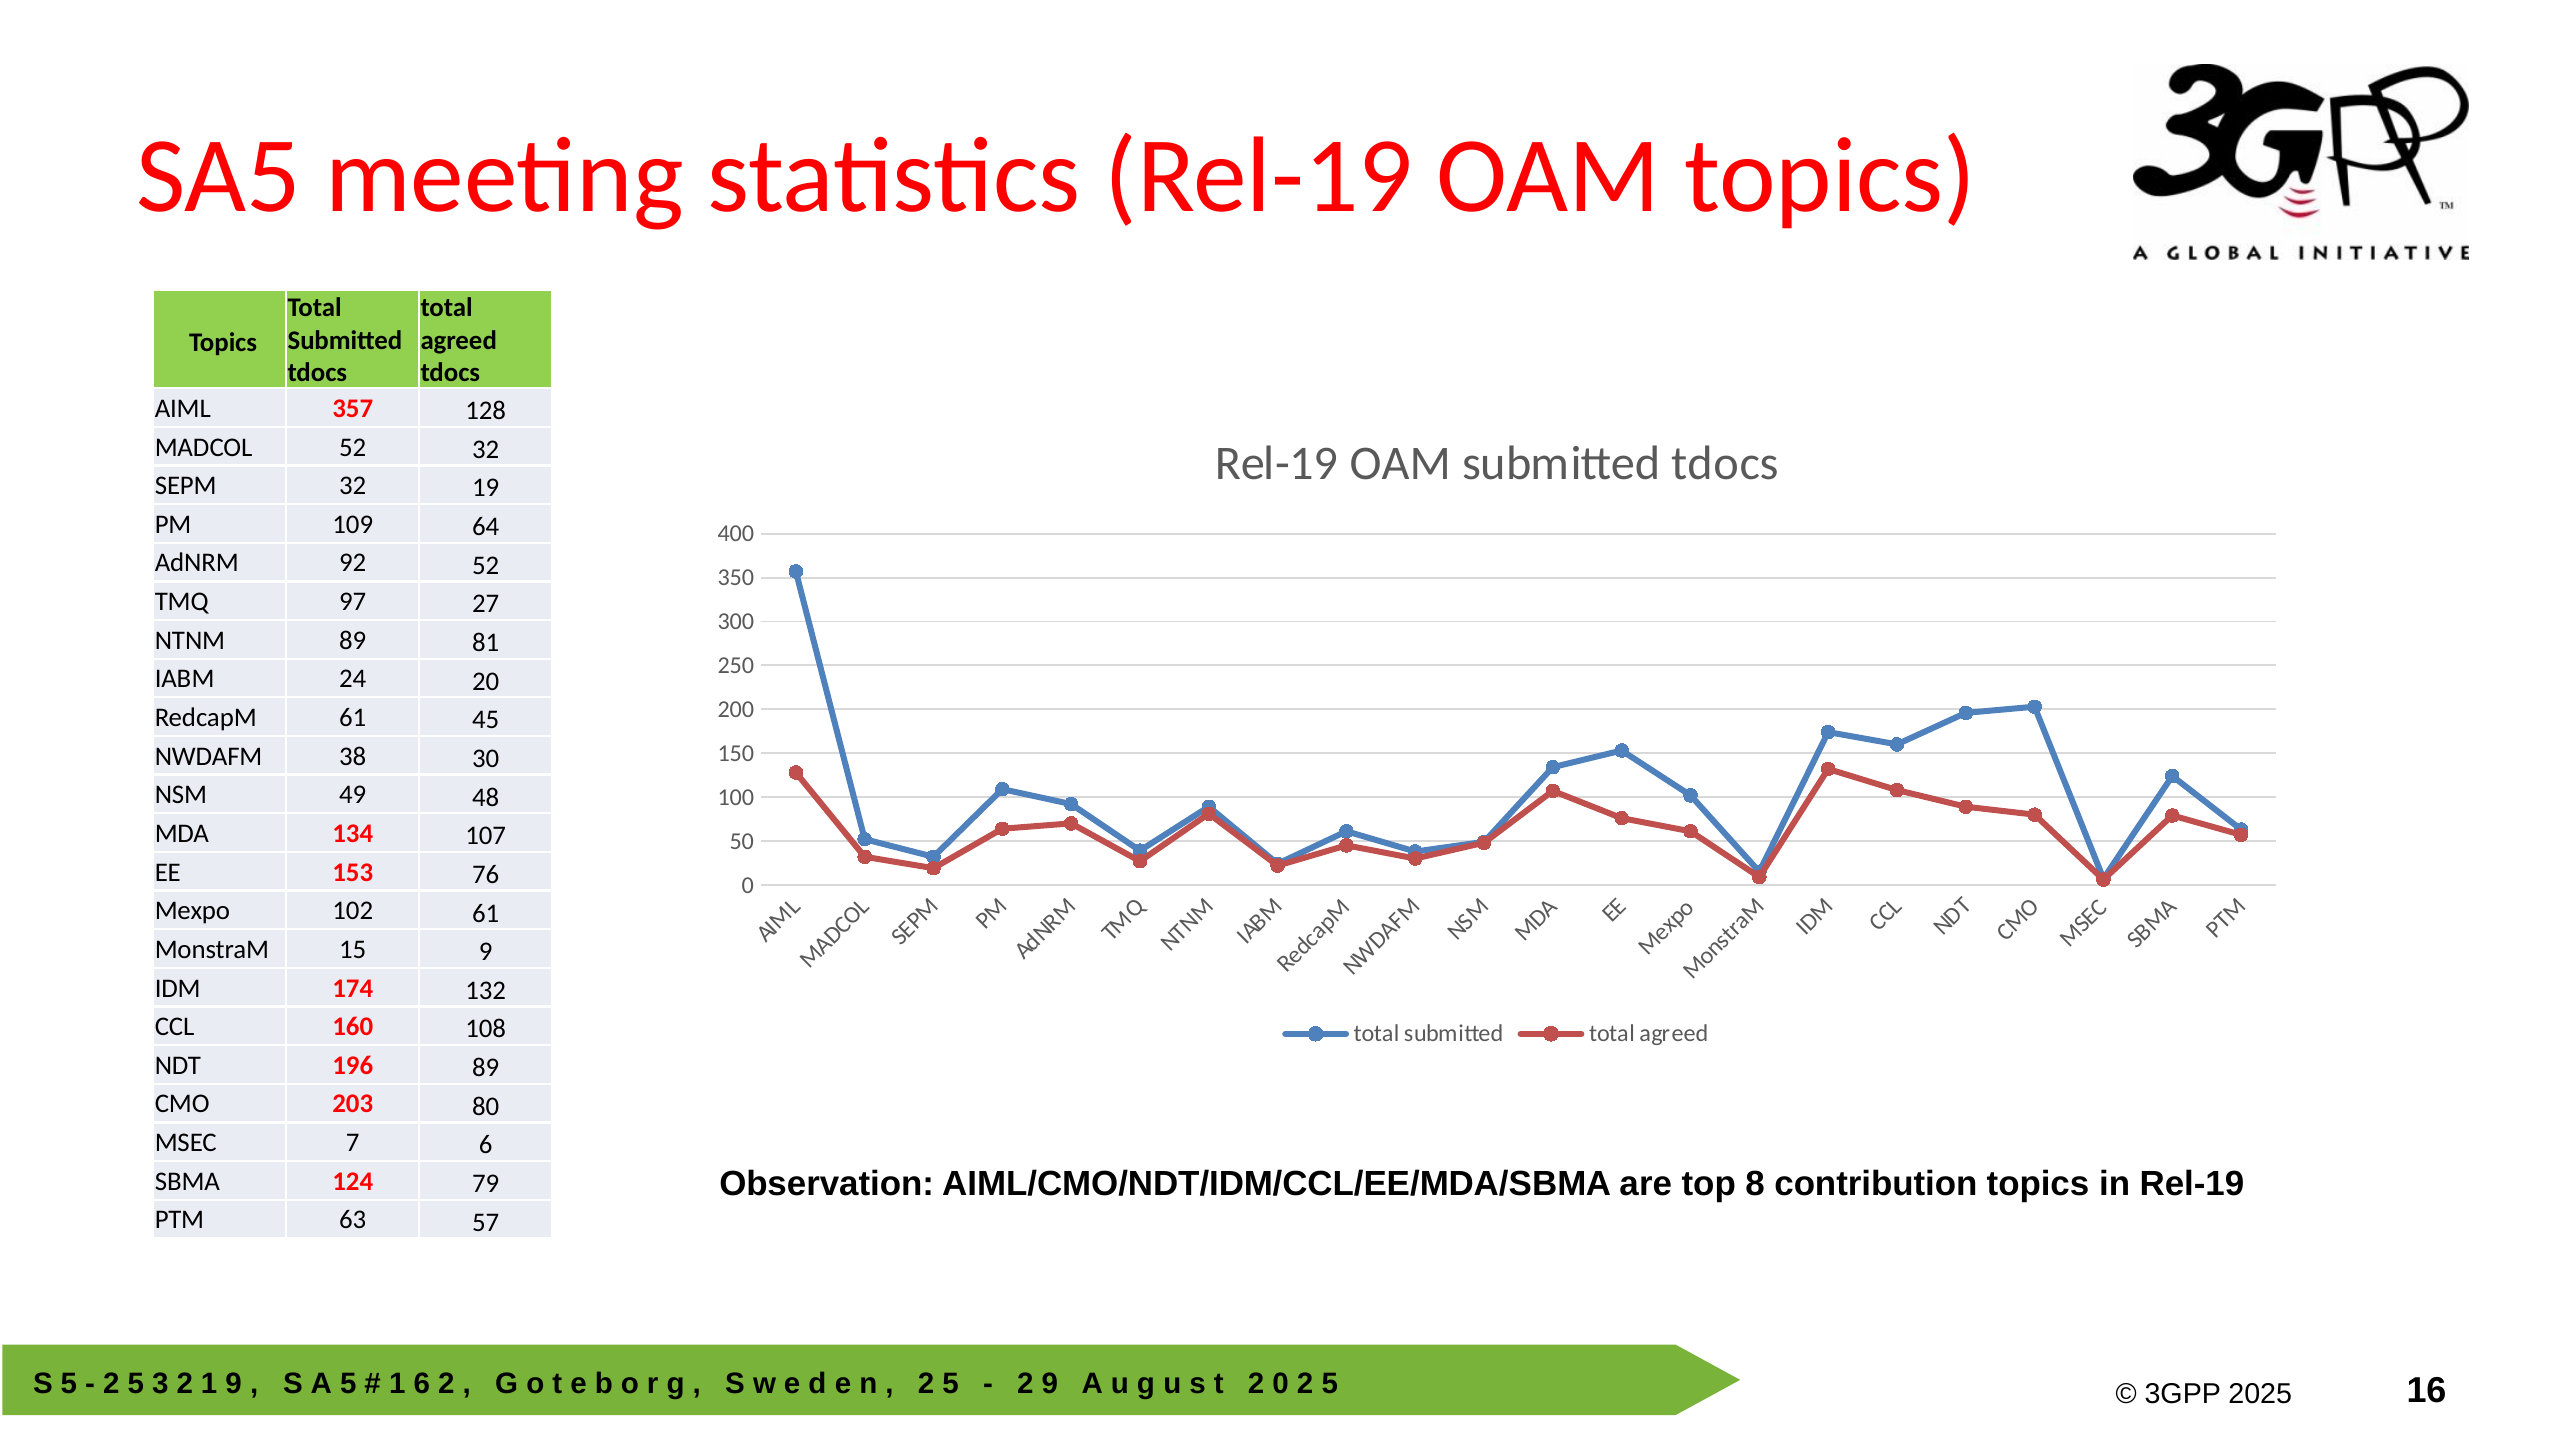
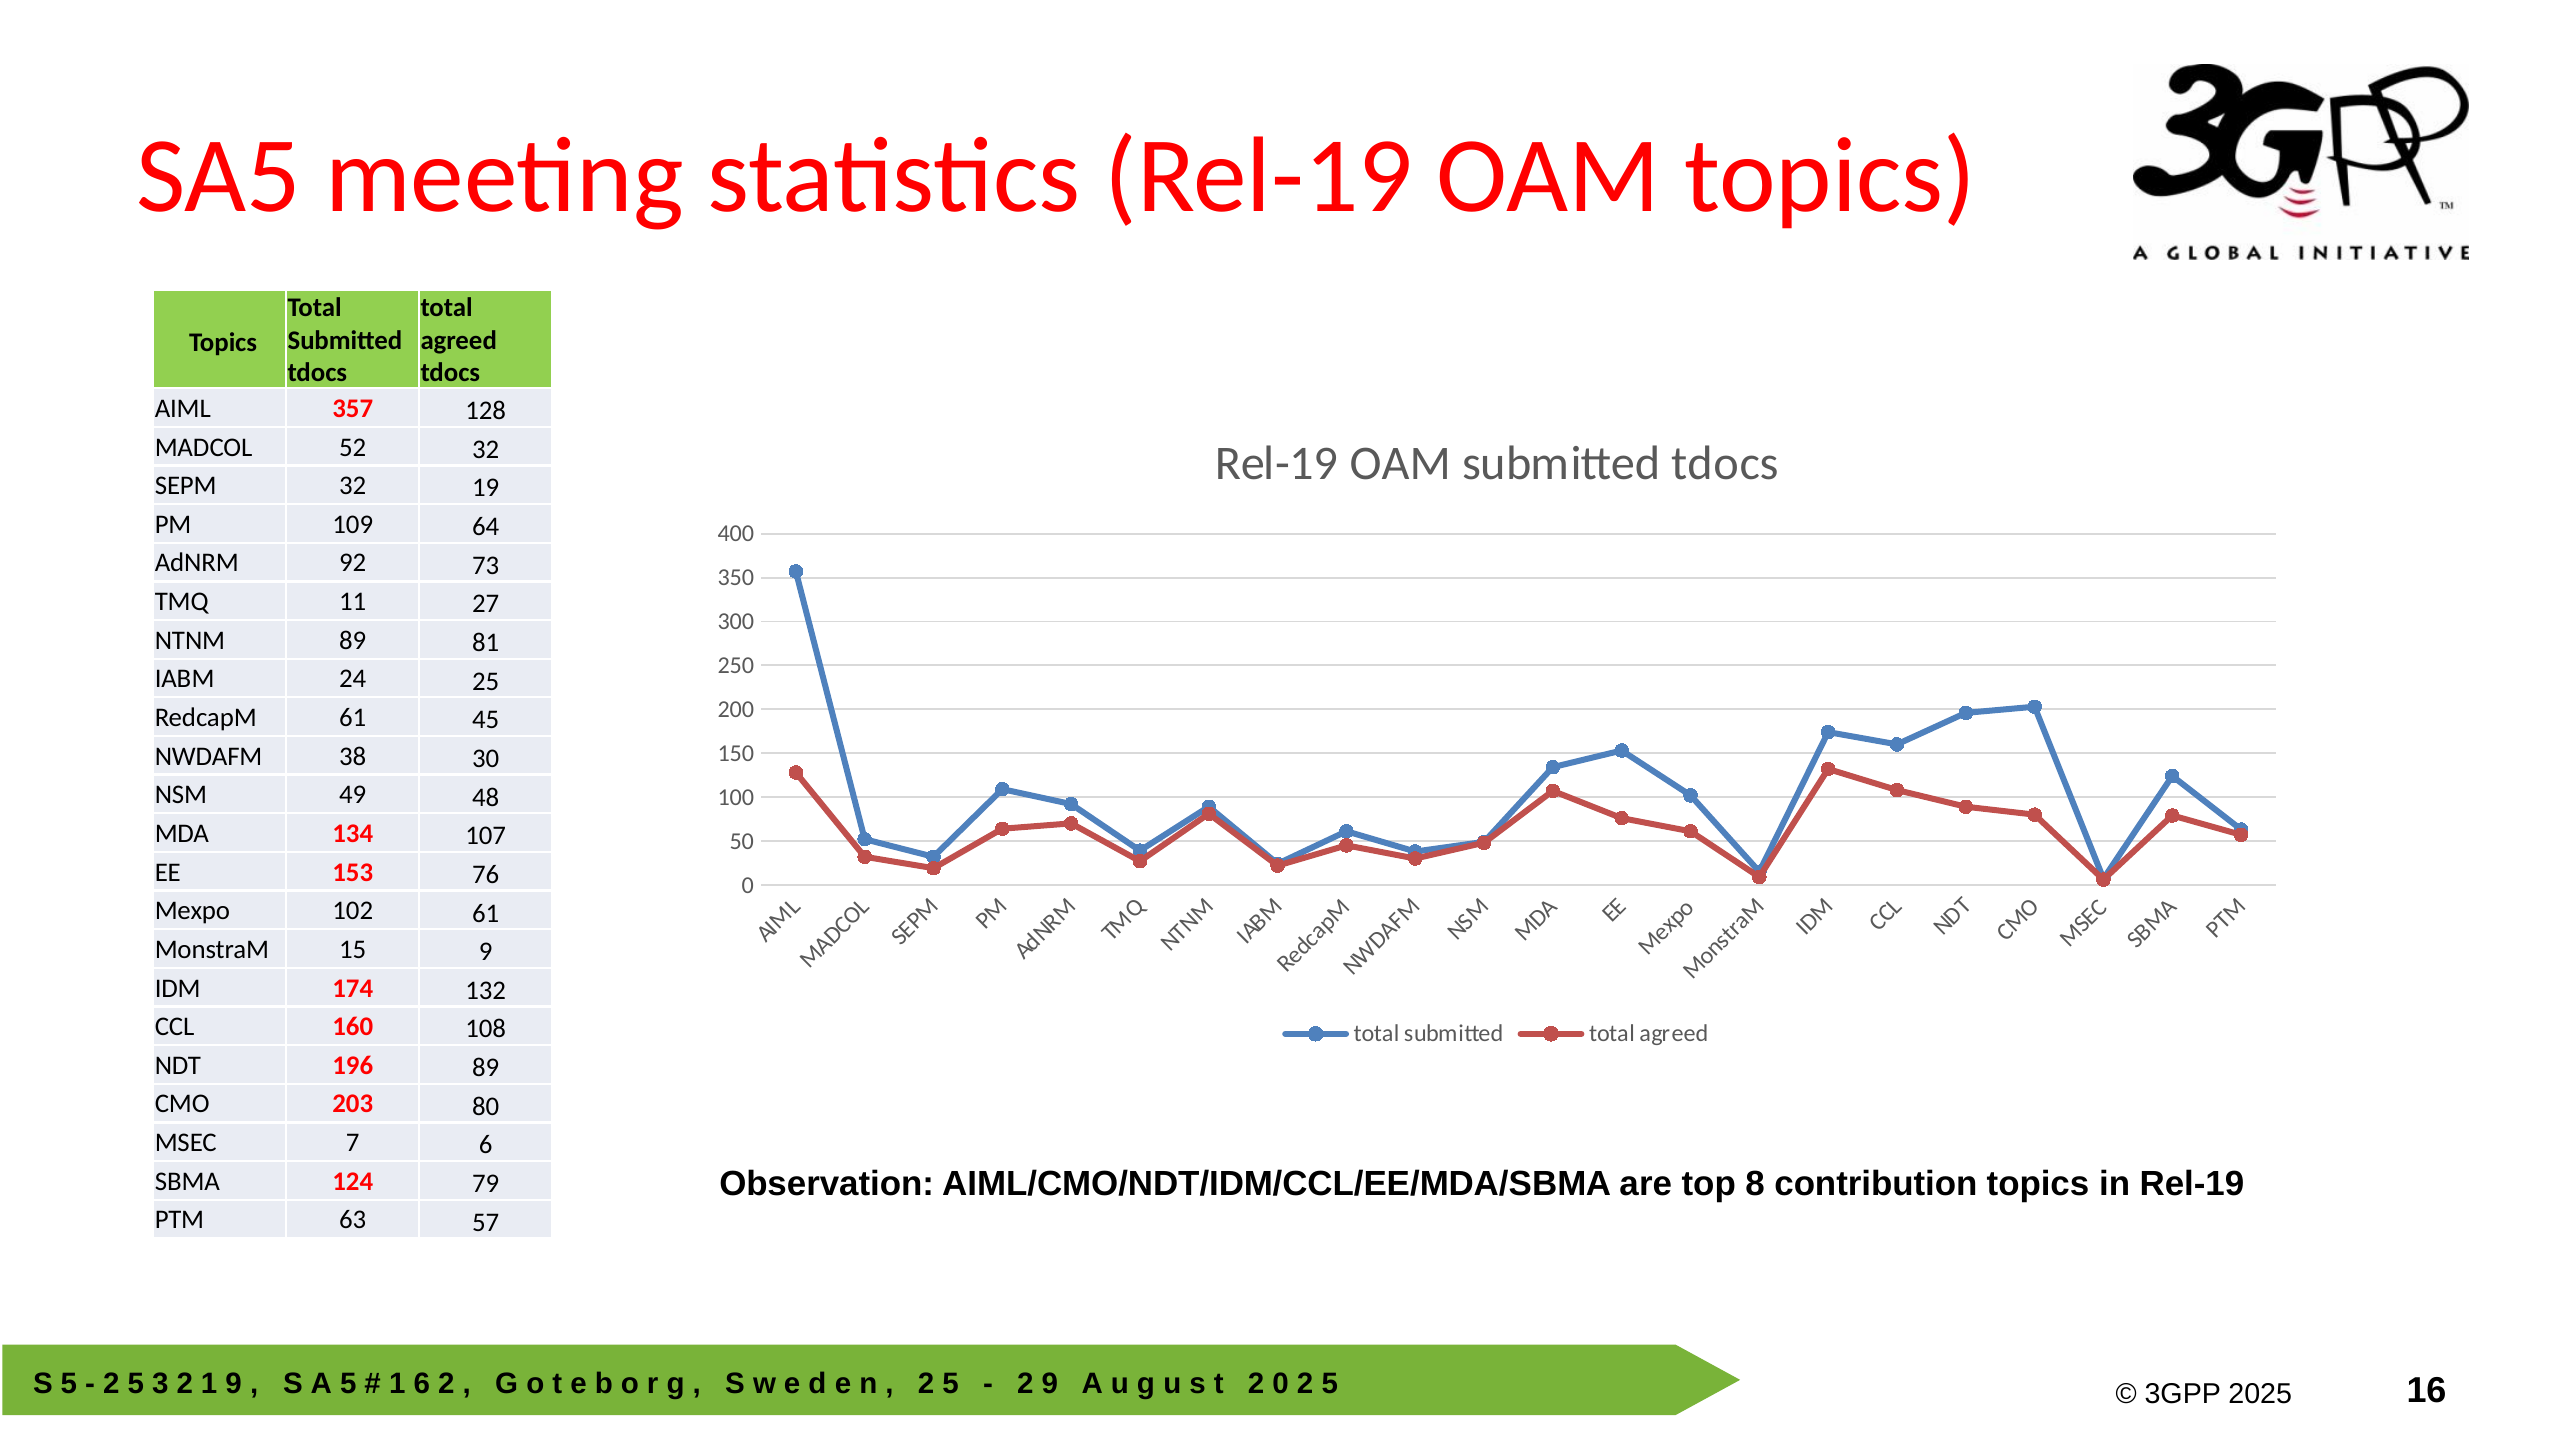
92 52: 52 -> 73 (486, 565)
97: 97 -> 11 (353, 602)
20: 20 -> 25 (486, 681)
